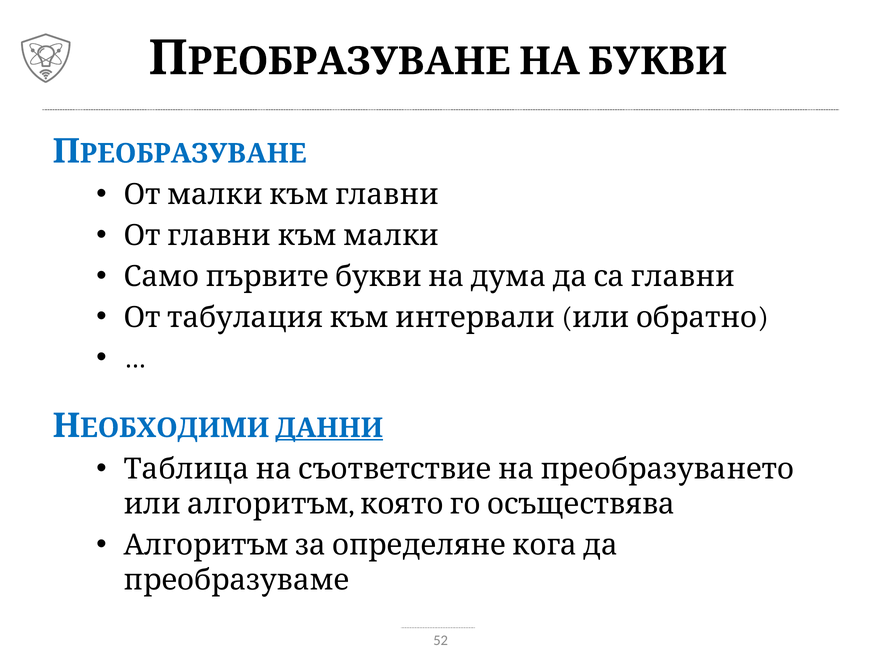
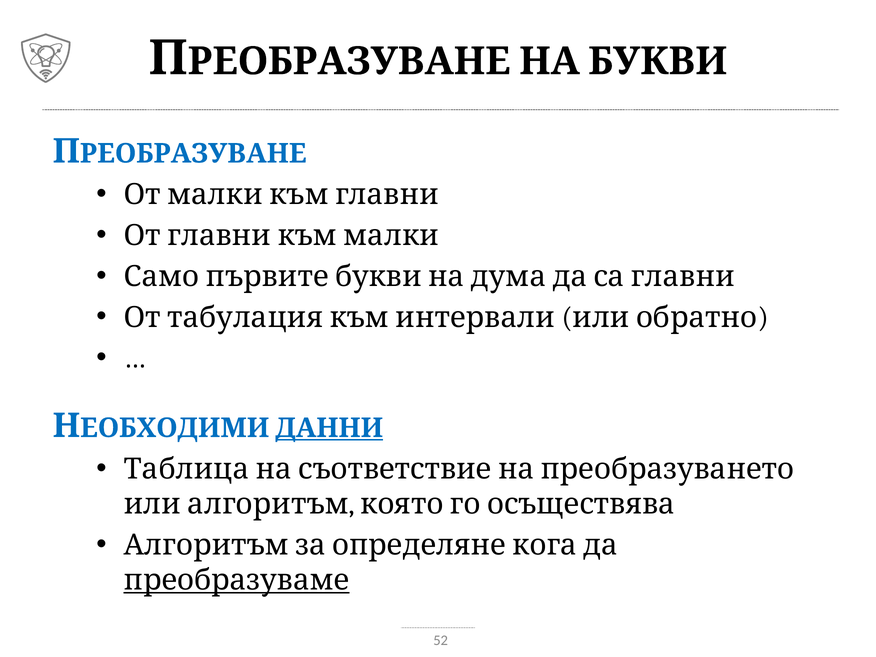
преобразуваме underline: none -> present (237, 580)
